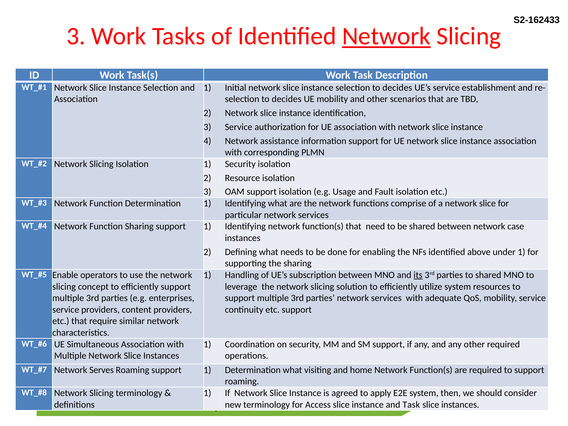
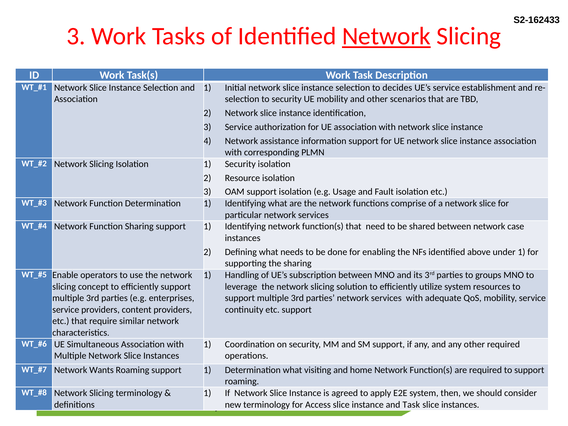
decides: decides -> security (287, 99)
its underline: present -> none (418, 275)
to shared: shared -> groups (488, 275)
Serves: Serves -> Wants (102, 370)
